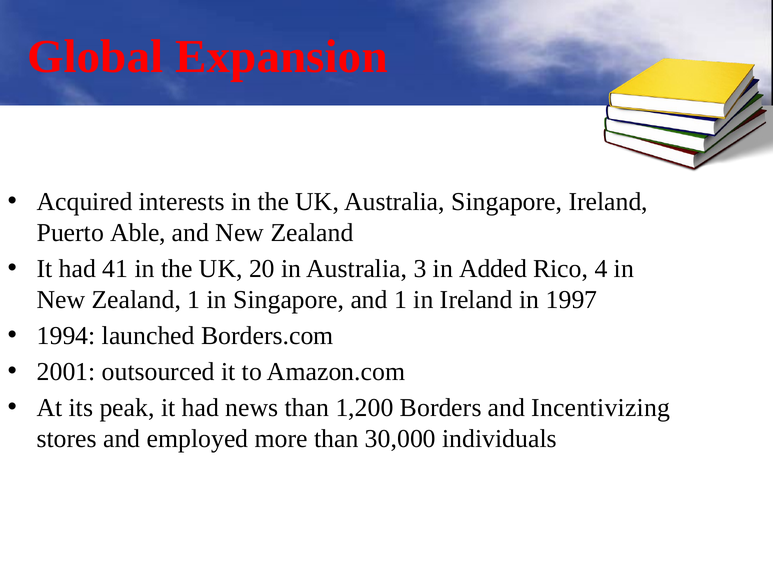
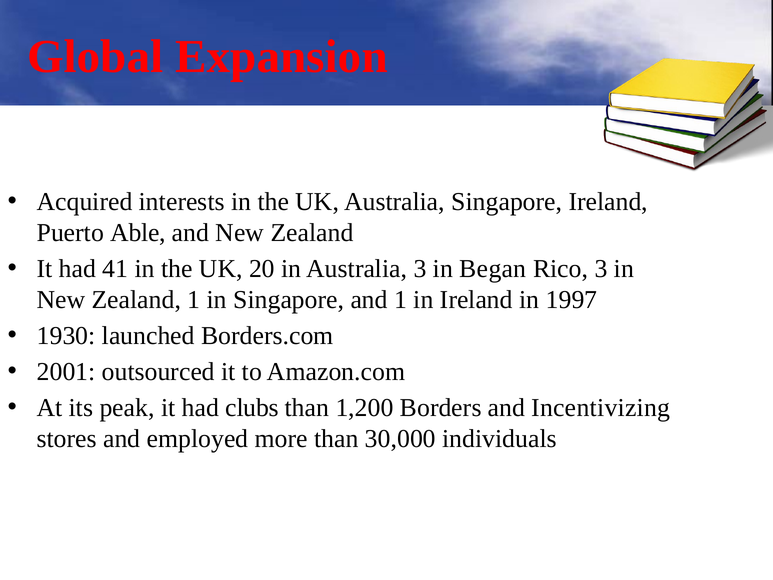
Added: Added -> Began (493, 268)
Rico 4: 4 -> 3 (601, 268)
1994: 1994 -> 1930 (66, 335)
news: news -> clubs (252, 408)
